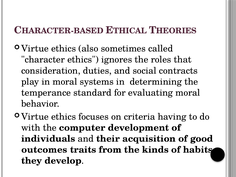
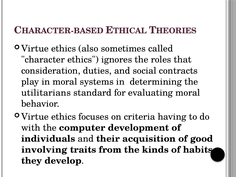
temperance: temperance -> utilitarians (46, 93)
outcomes: outcomes -> involving (44, 150)
